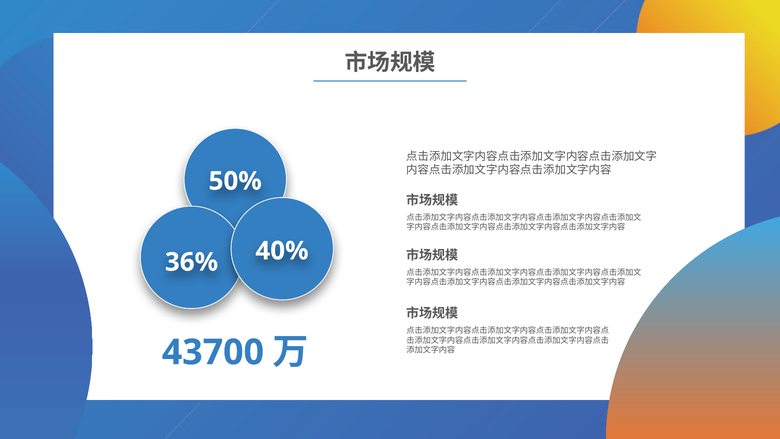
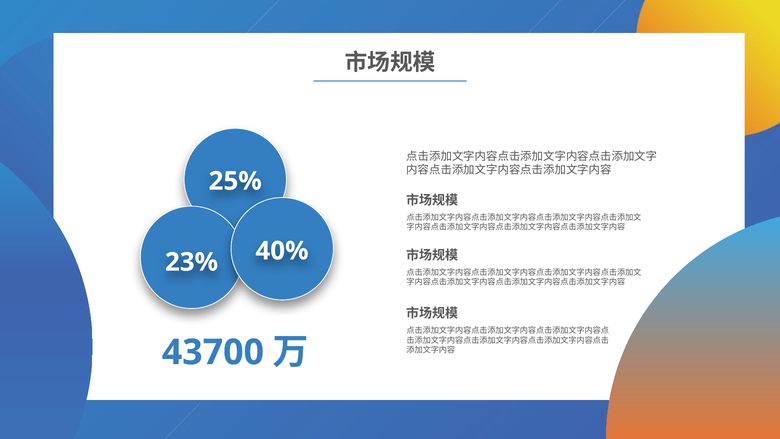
50%: 50% -> 25% (235, 181)
36%: 36% -> 23% (191, 262)
